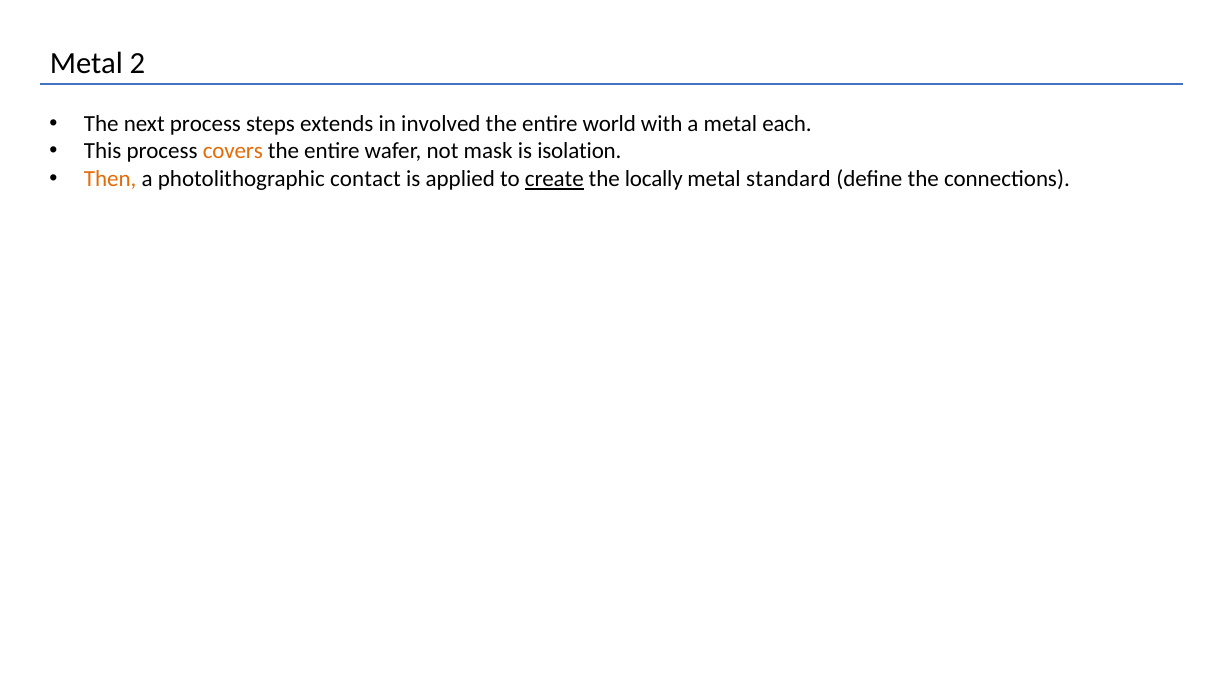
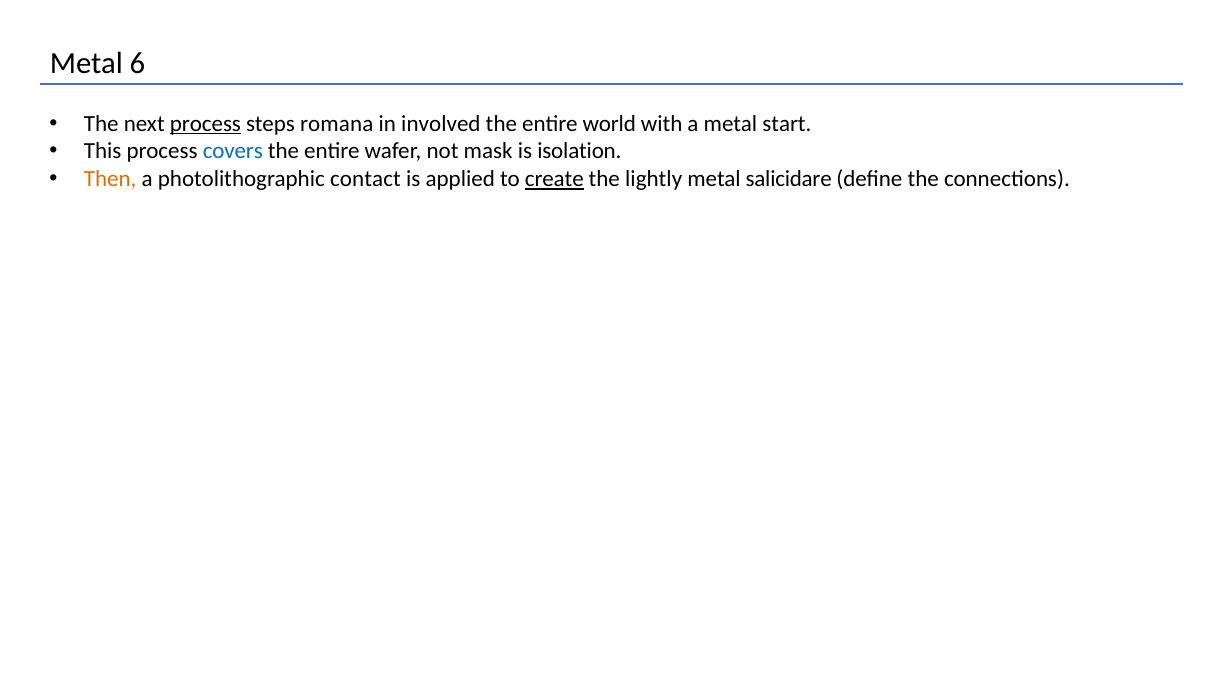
2: 2 -> 6 (137, 63)
process underline: none -> present (205, 124)
extends: extends -> romana (337, 124)
each: each -> start (787, 124)
covers colour: orange -> blue (233, 151)
locally: locally -> lightly (654, 179)
standard: standard -> salicidare (789, 179)
